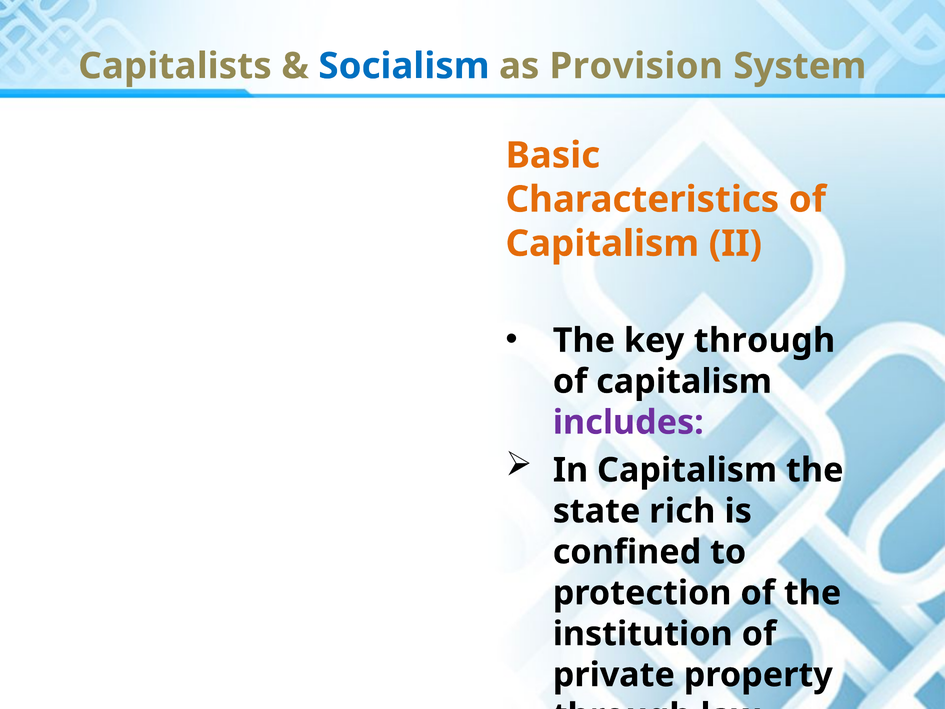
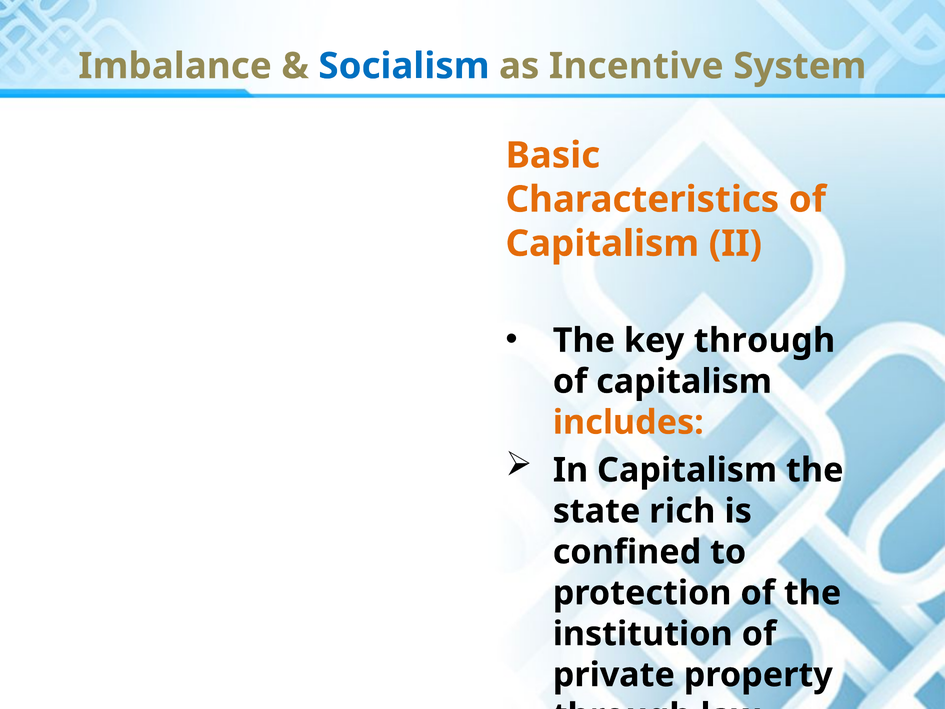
Capitalists: Capitalists -> Imbalance (175, 66)
Provision: Provision -> Incentive (636, 66)
includes colour: purple -> orange (628, 422)
